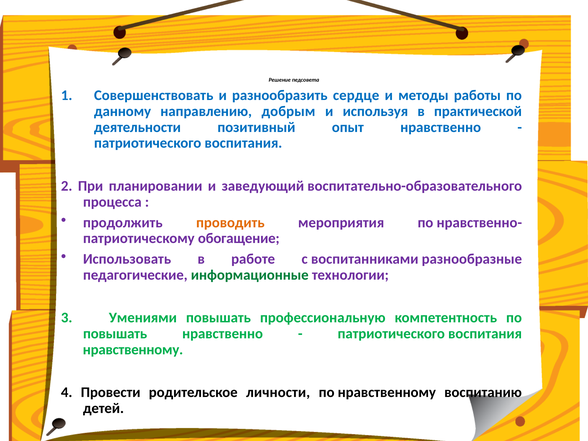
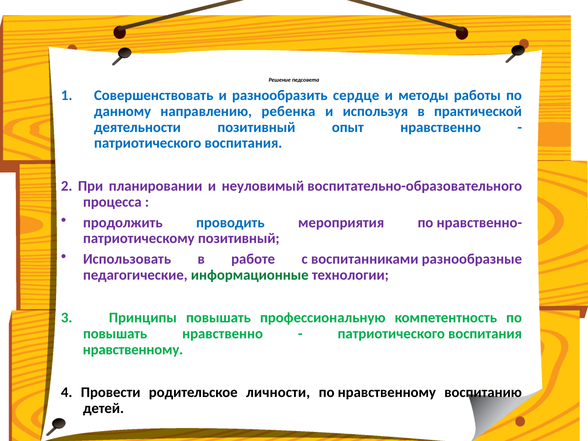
добрым: добрым -> ребенка (288, 111)
заведующий: заведующий -> неуловимый (263, 186)
проводить colour: orange -> blue (230, 223)
обогащение: обогащение -> позитивный (239, 238)
Умениями: Умениями -> Принципы (143, 318)
